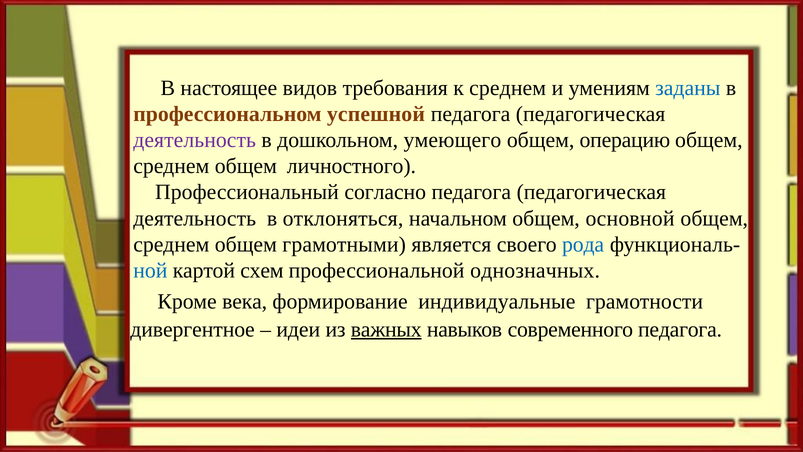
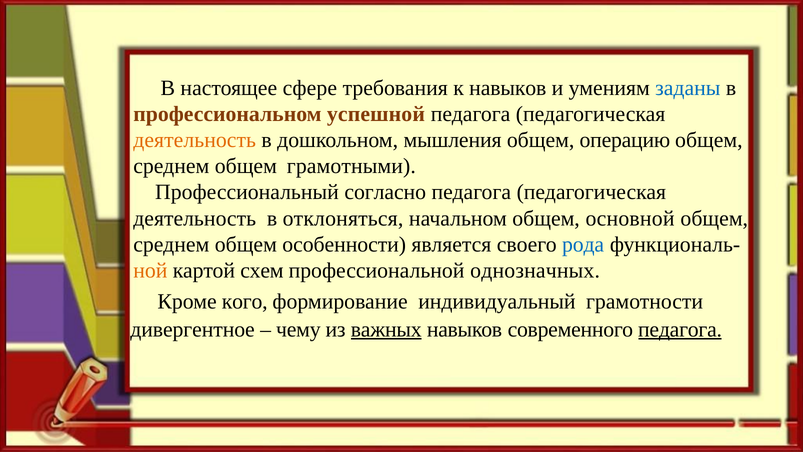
видов: видов -> сфере (310, 88)
к среднем: среднем -> навыков (508, 88)
деятельность colour: purple -> orange (195, 140)
умеющего: умеющего -> мышления (453, 140)
личностного: личностного -> грамотными (351, 166)
грамотными: грамотными -> особенности (344, 244)
ной colour: blue -> orange (150, 270)
века: века -> кого (245, 301)
индивидуальные: индивидуальные -> индивидуальный (497, 301)
идеи: идеи -> чему (298, 329)
педагога underline: none -> present (680, 329)
